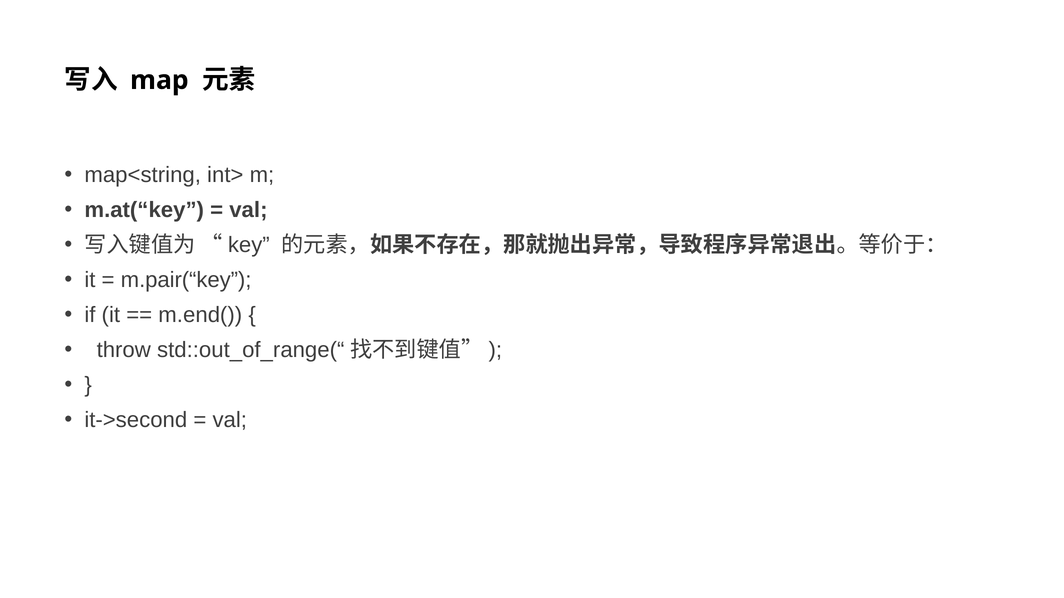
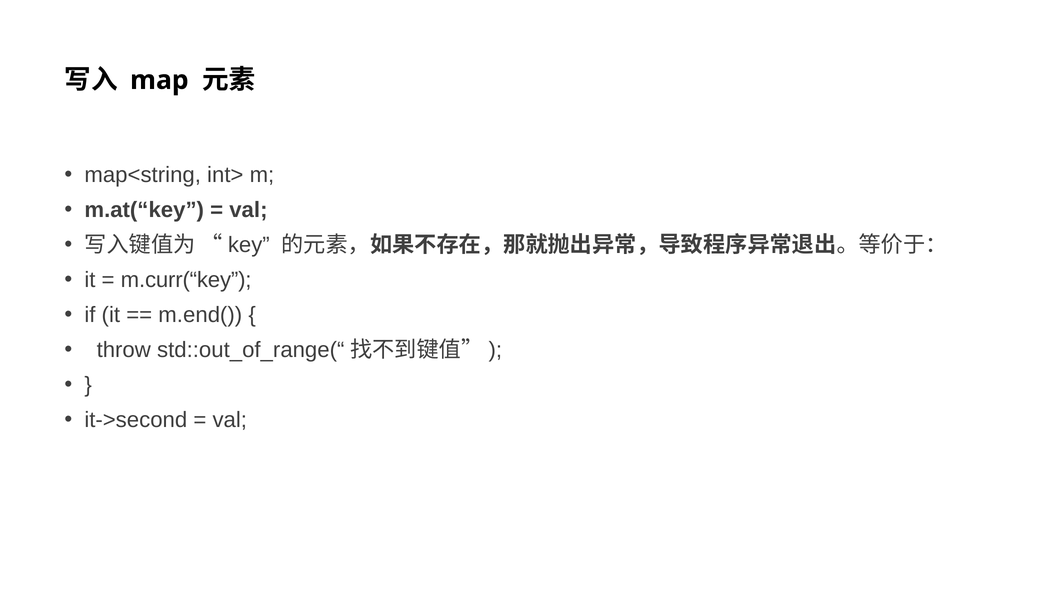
m.pair(“key: m.pair(“key -> m.curr(“key (186, 280)
